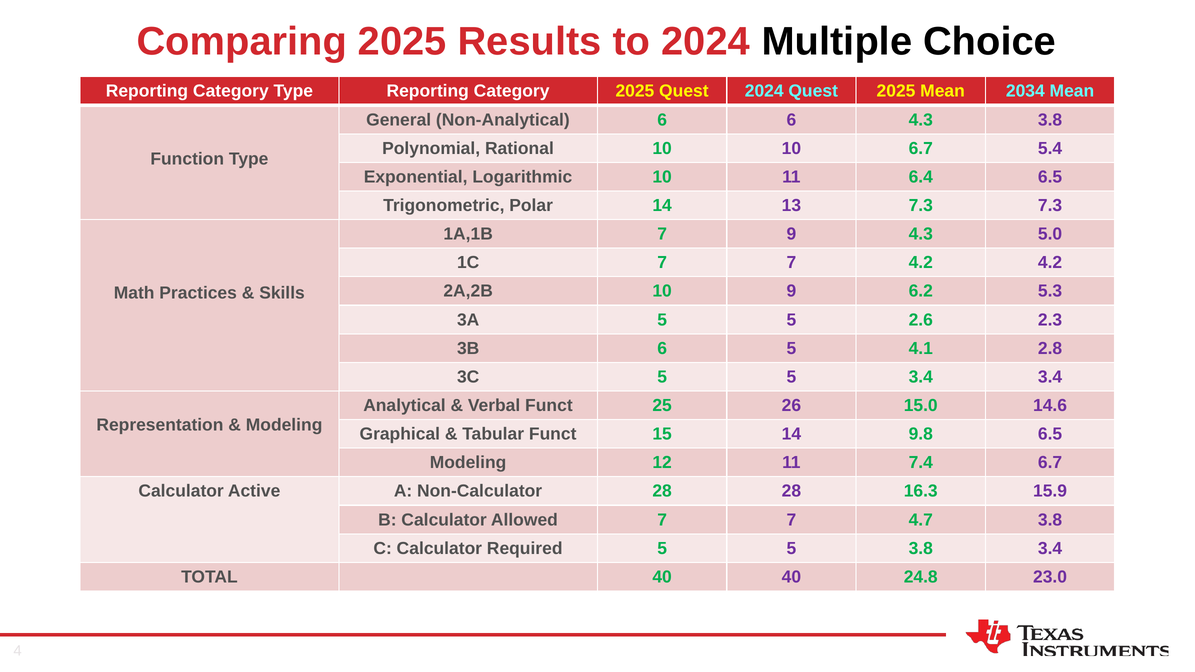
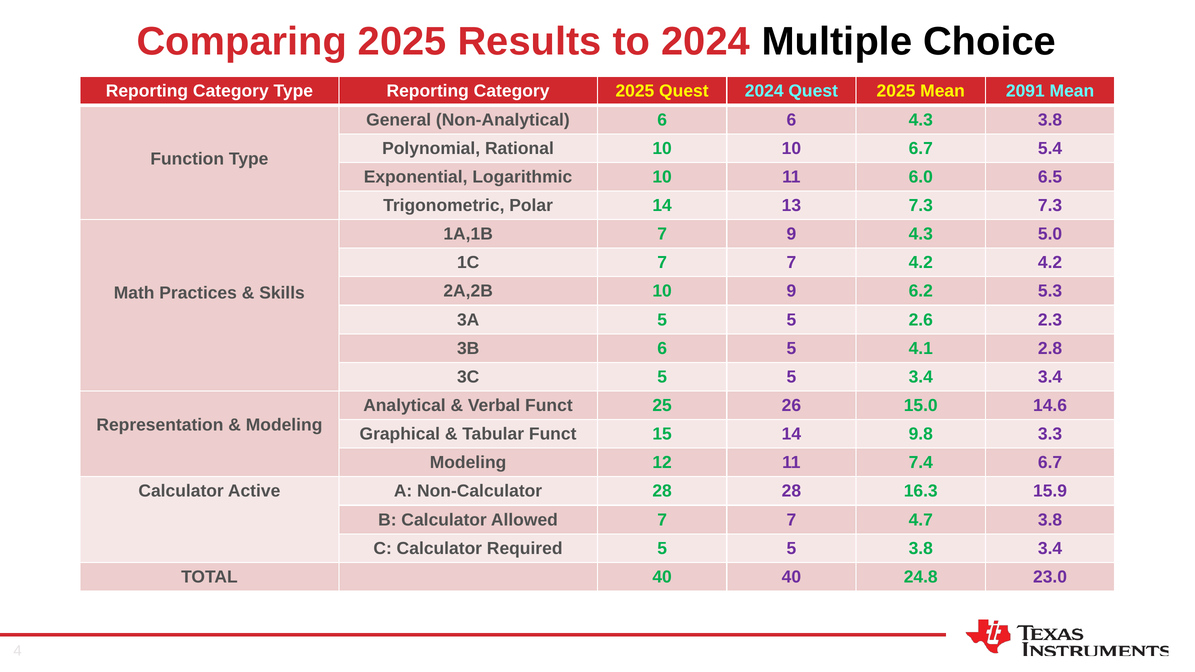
2034: 2034 -> 2091 (1025, 91)
6.4: 6.4 -> 6.0 (921, 177)
9.8 6.5: 6.5 -> 3.3 (1050, 434)
